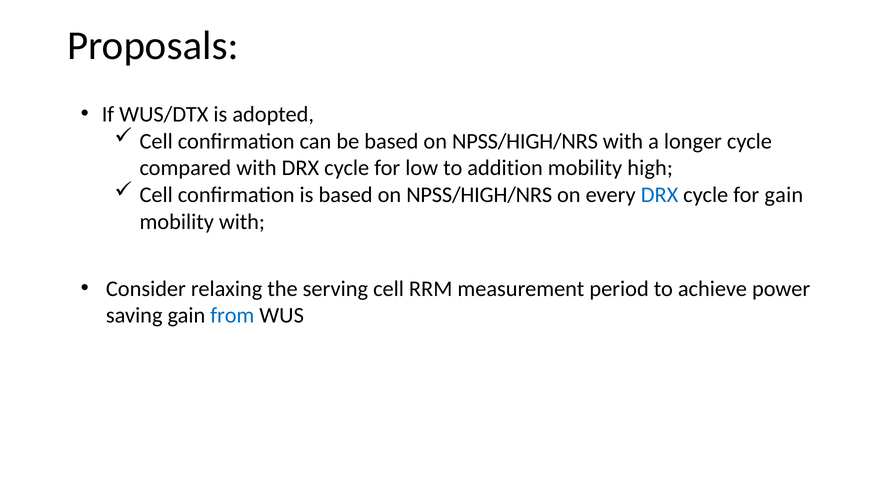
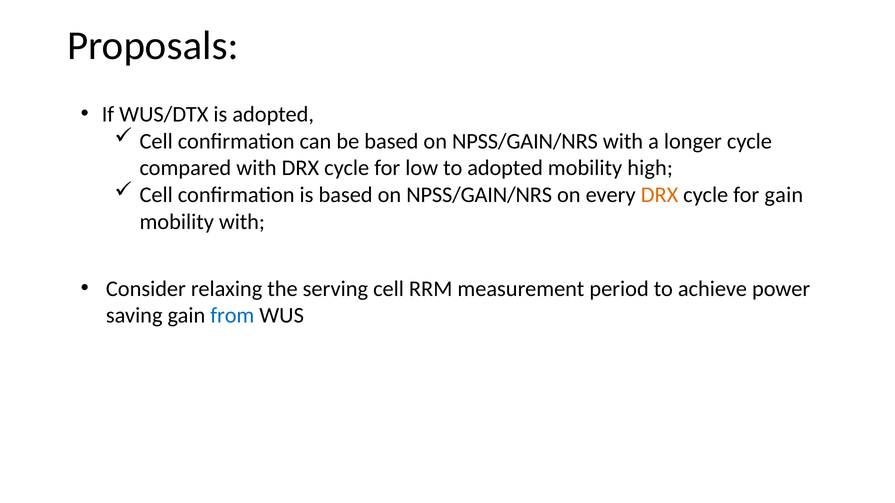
be based on NPSS/HIGH/NRS: NPSS/HIGH/NRS -> NPSS/GAIN/NRS (525, 141)
to addition: addition -> adopted (505, 168)
is based on NPSS/HIGH/NRS: NPSS/HIGH/NRS -> NPSS/GAIN/NRS (479, 195)
DRX colour: blue -> orange (660, 195)
